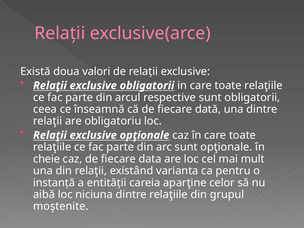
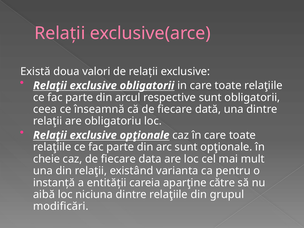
celor: celor -> către (222, 183)
moştenite: moştenite -> modificări (61, 206)
